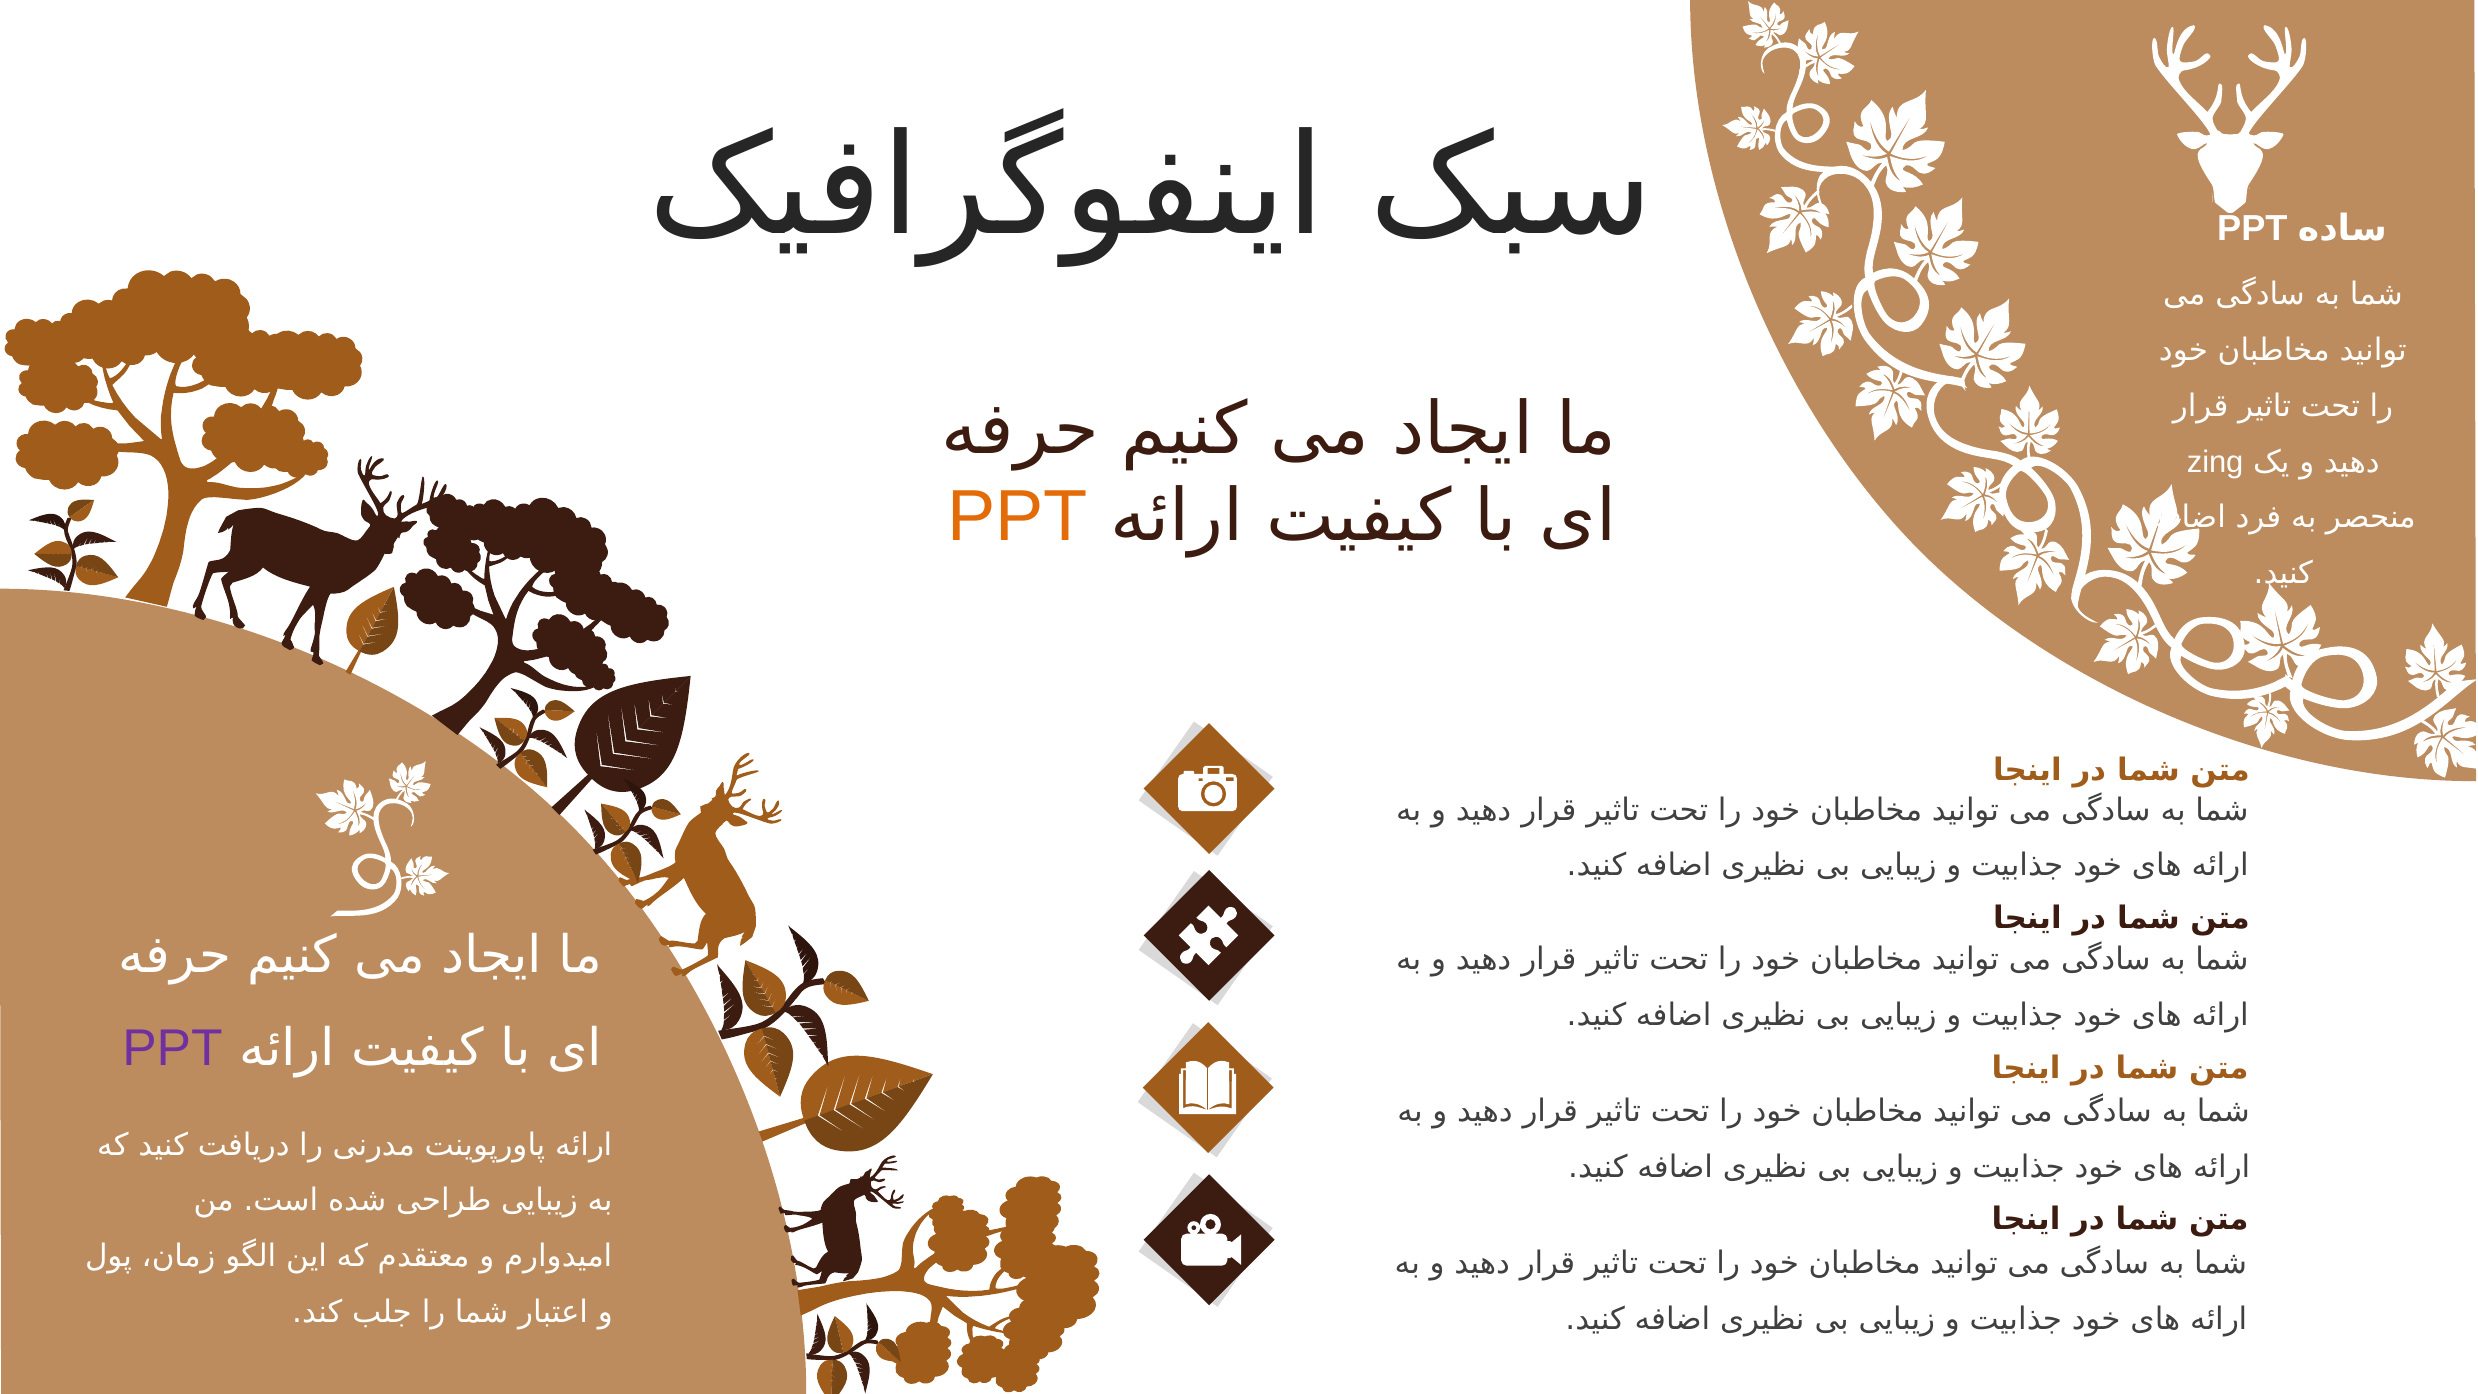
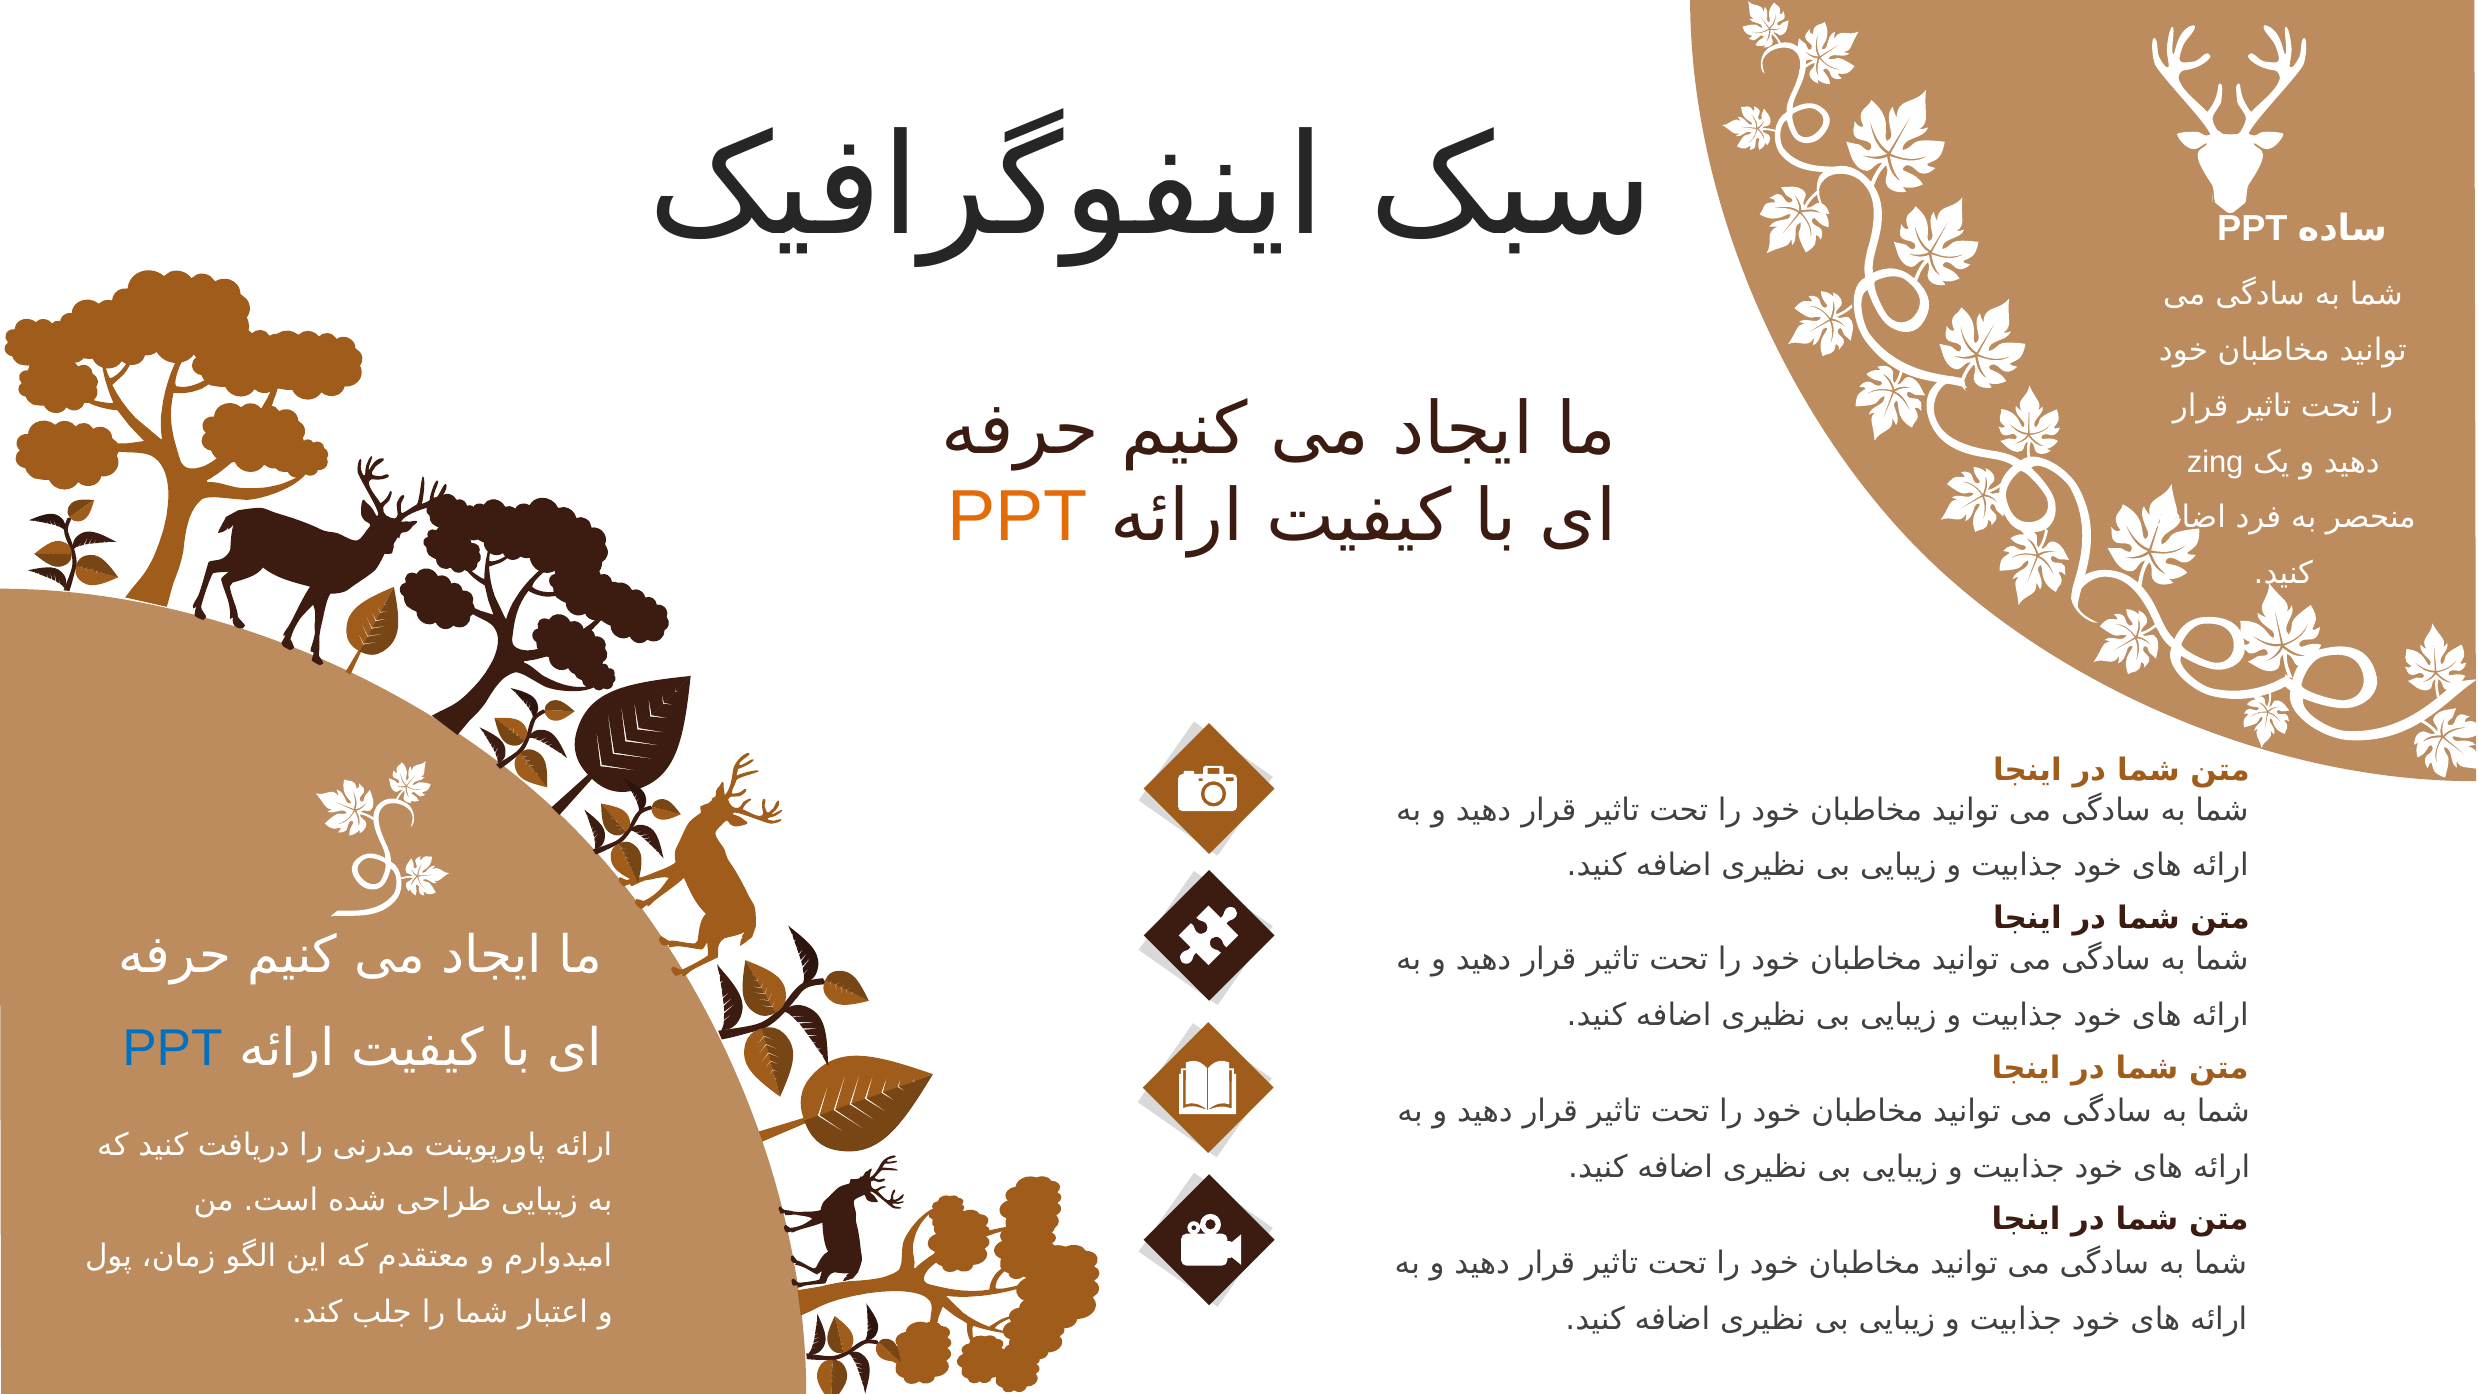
PPT colour: purple -> blue (172, 1048)
